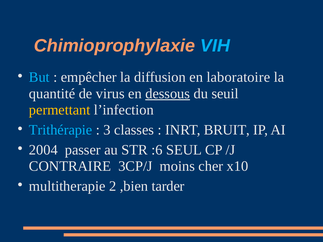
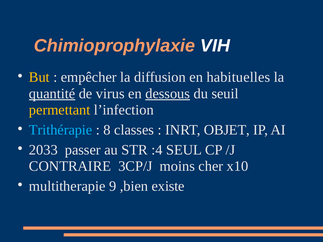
VIH colour: light blue -> white (215, 46)
But colour: light blue -> yellow (39, 77)
laboratoire: laboratoire -> habituelles (238, 77)
quantité underline: none -> present (52, 94)
3: 3 -> 8 (107, 130)
BRUIT: BRUIT -> OBJET (227, 130)
2004: 2004 -> 2033 (43, 150)
:6: :6 -> :4 (157, 150)
2: 2 -> 9 (113, 186)
tarder: tarder -> existe (168, 186)
